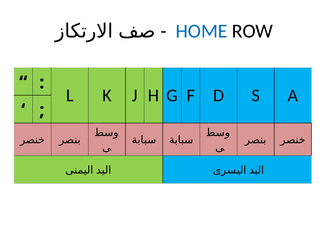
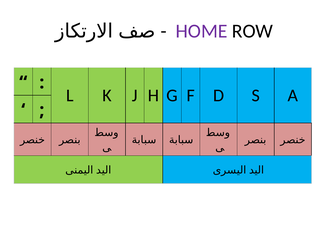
HOME colour: blue -> purple (202, 31)
